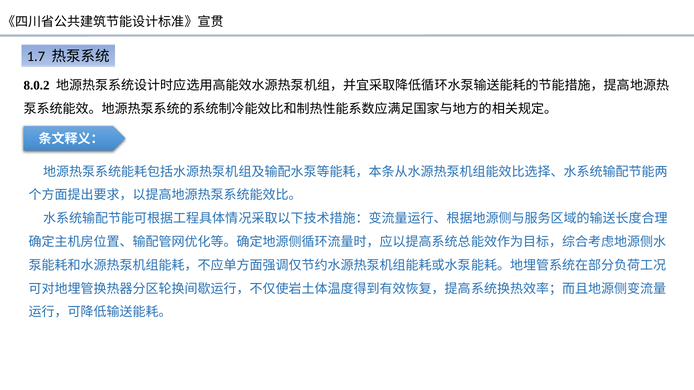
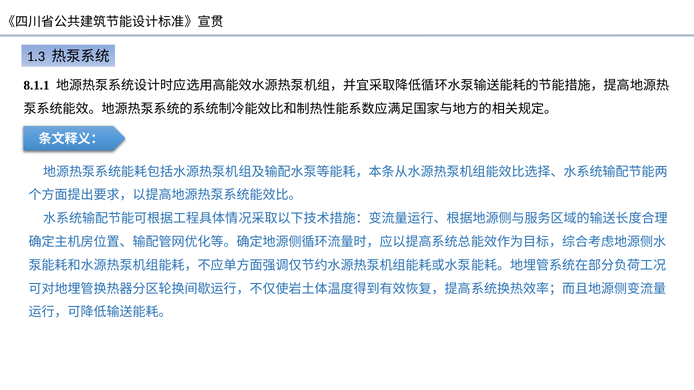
1.7: 1.7 -> 1.3 (36, 56)
8.0.2: 8.0.2 -> 8.1.1 (37, 86)
